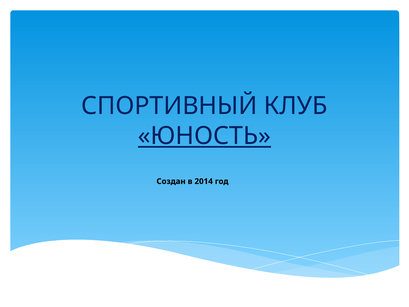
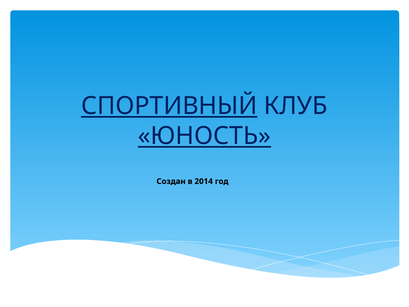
СПОРТИВНЫЙ underline: none -> present (169, 106)
